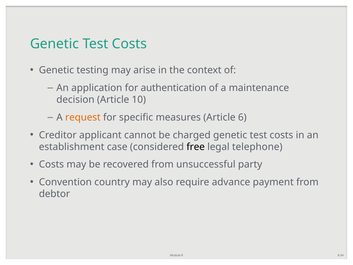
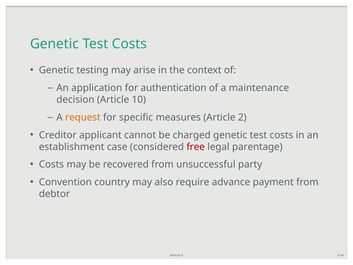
6: 6 -> 2 (242, 117)
free colour: black -> red (196, 147)
telephone: telephone -> parentage (257, 147)
